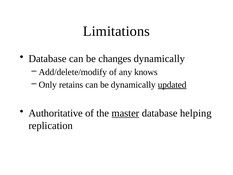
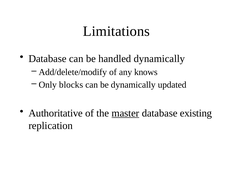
changes: changes -> handled (115, 59)
retains: retains -> blocks (71, 85)
updated underline: present -> none (172, 85)
helping: helping -> existing (196, 113)
